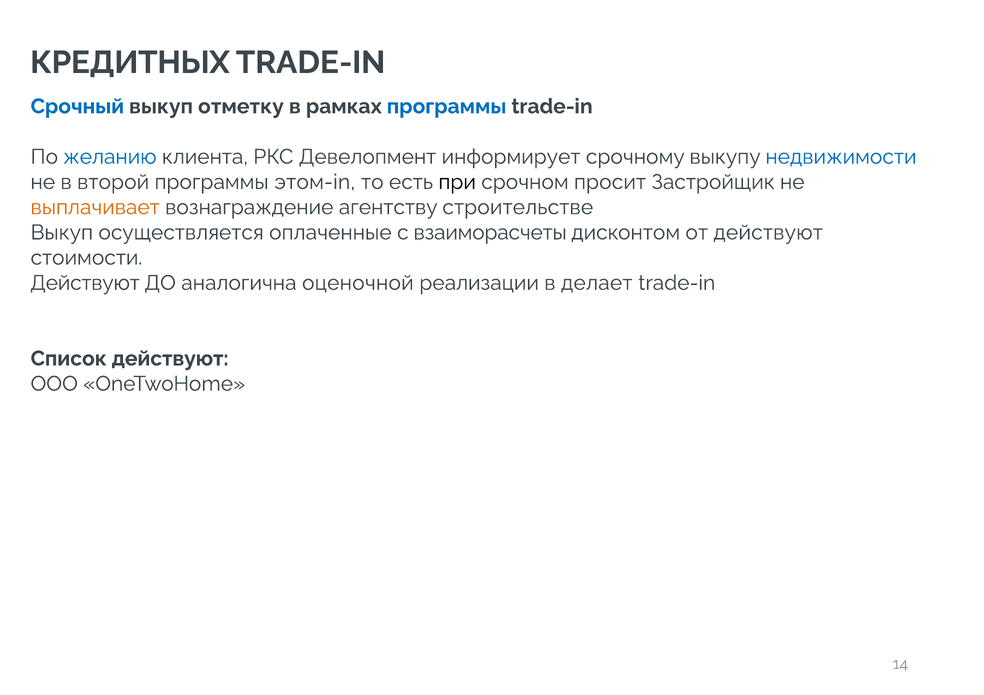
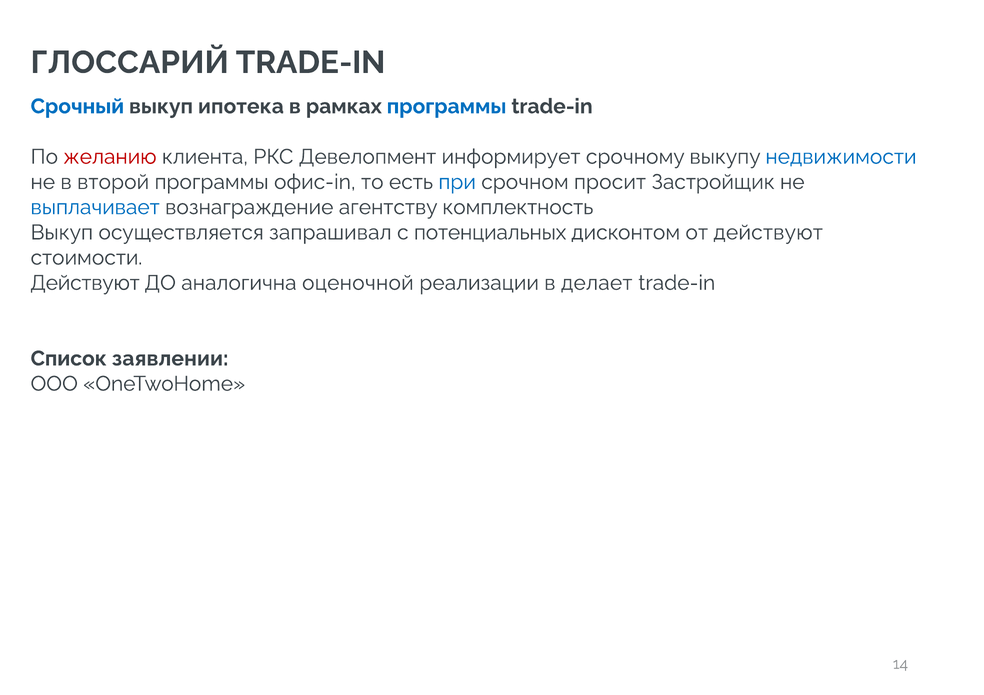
КРЕДИТНЫХ: КРЕДИТНЫХ -> ГЛОССАРИЙ (130, 63)
отметку: отметку -> ипотека (241, 106)
желанию colour: blue -> red (110, 157)
этом-in: этом-in -> офис-in (315, 182)
при colour: black -> blue (457, 182)
выплачивает colour: orange -> blue (95, 207)
строительстве: строительстве -> комплектность (518, 207)
оплаченные: оплаченные -> запрашивал (330, 233)
взаиморасчеты: взаиморасчеты -> потенциальных (490, 233)
Список действуют: действуют -> заявлении (170, 359)
